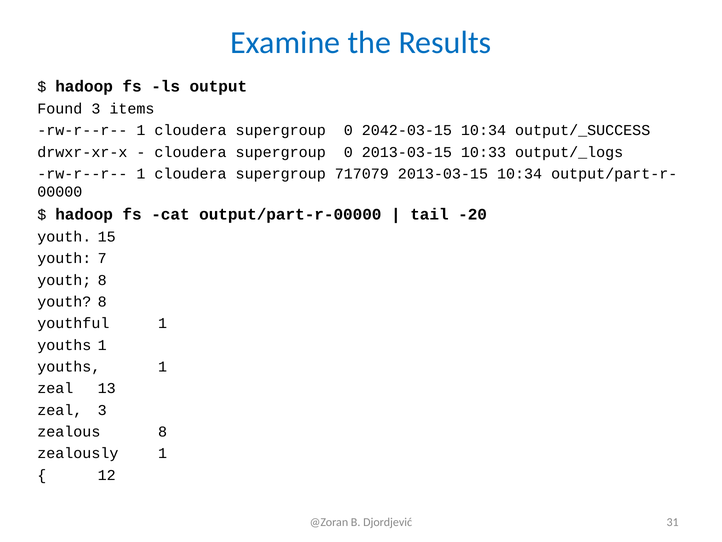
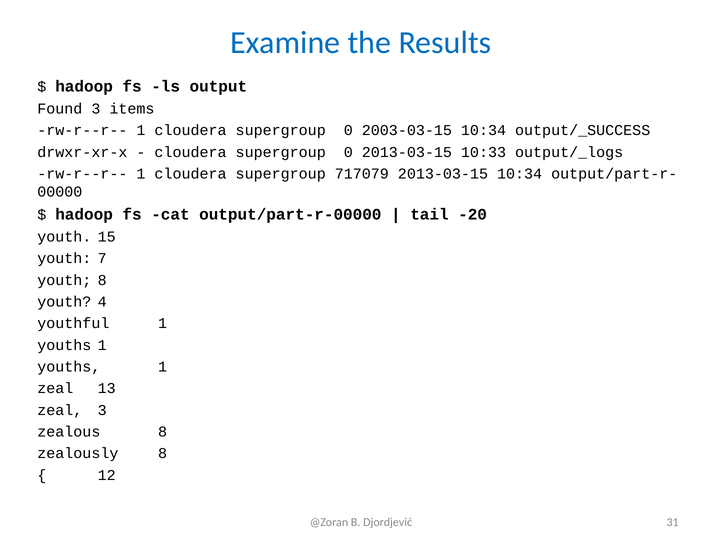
2042-03-15: 2042-03-15 -> 2003-03-15 (407, 130)
8: 8 -> 4 (102, 301)
zealously 1: 1 -> 8 (163, 453)
